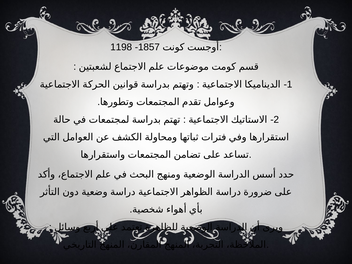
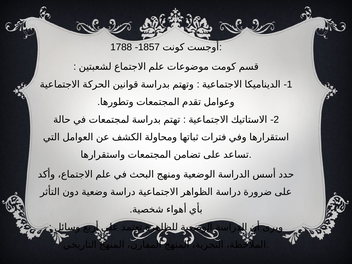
1198: 1198 -> 1788 (121, 47)
